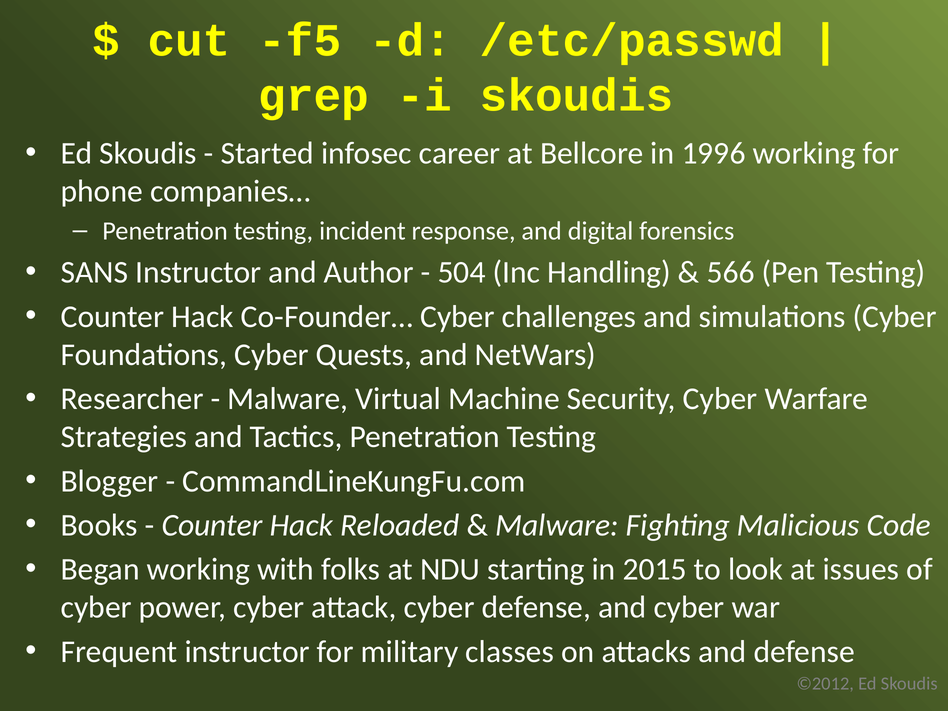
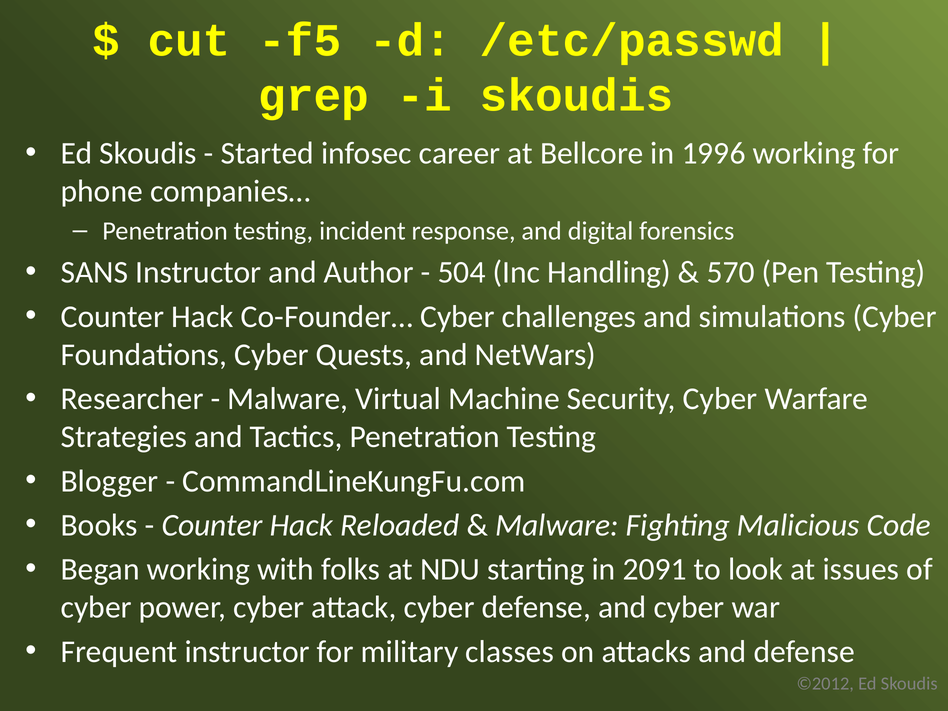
566: 566 -> 570 (731, 273)
2015: 2015 -> 2091 (655, 570)
